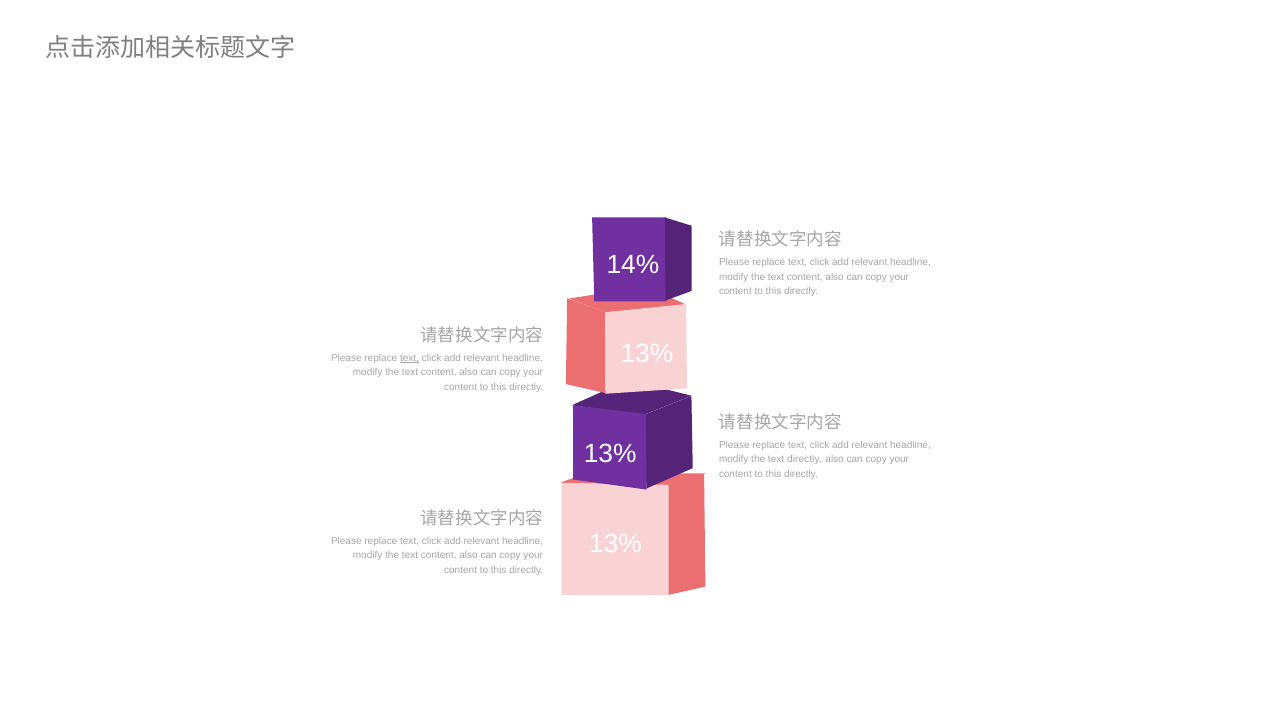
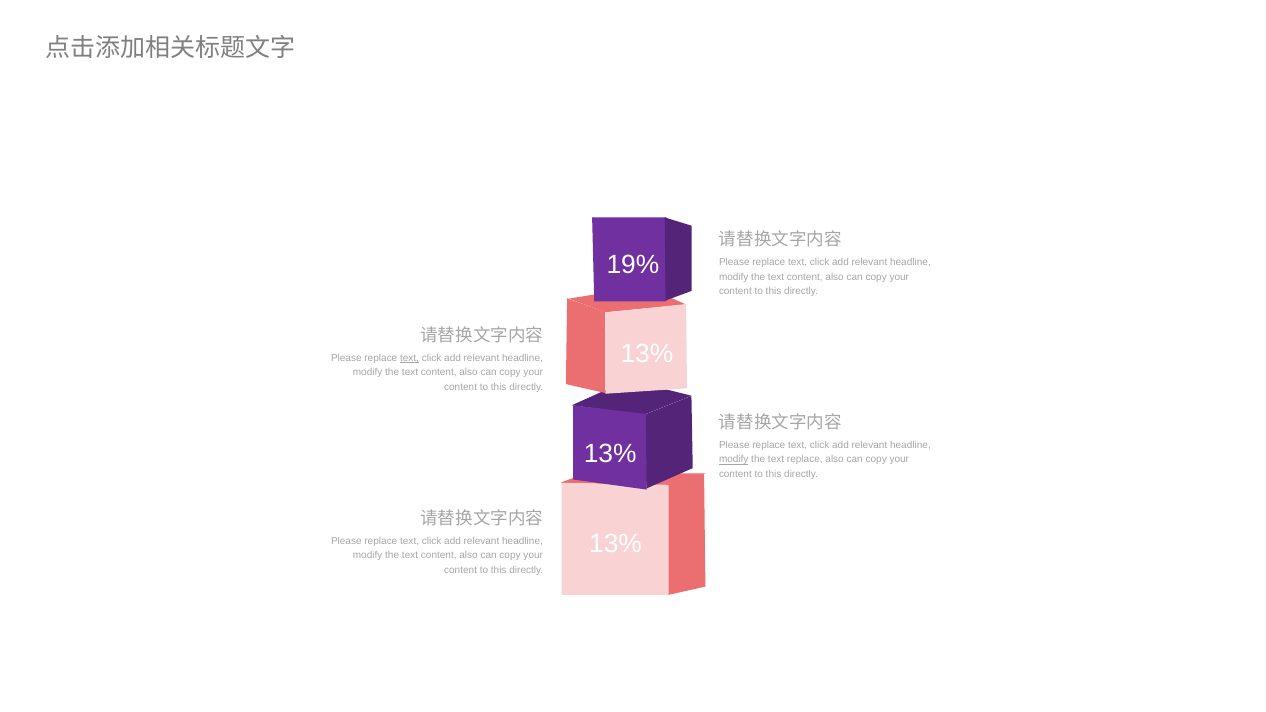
14%: 14% -> 19% (633, 264)
modify underline: none -> present (734, 460)
text directly: directly -> replace (805, 460)
